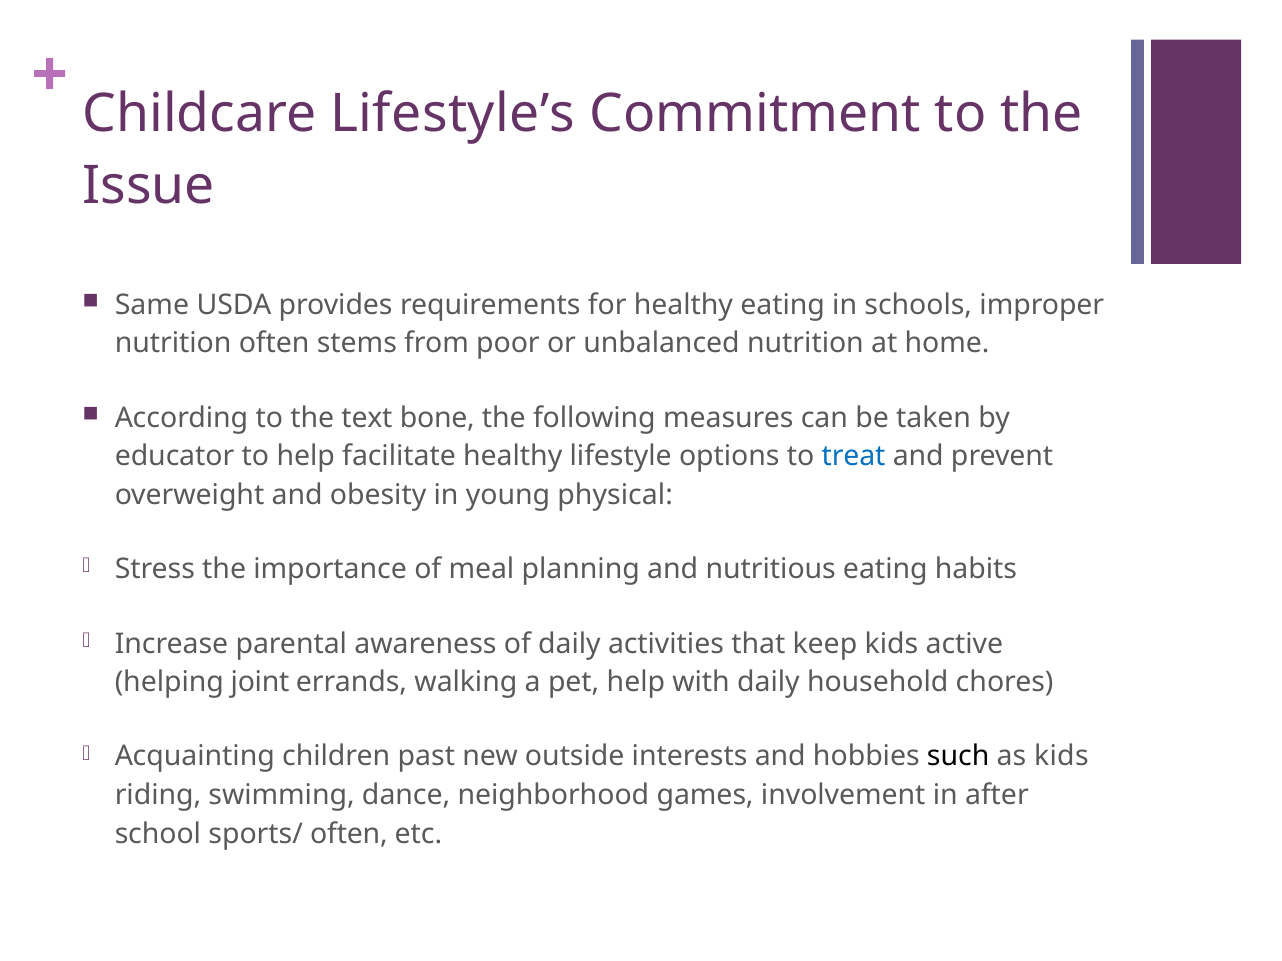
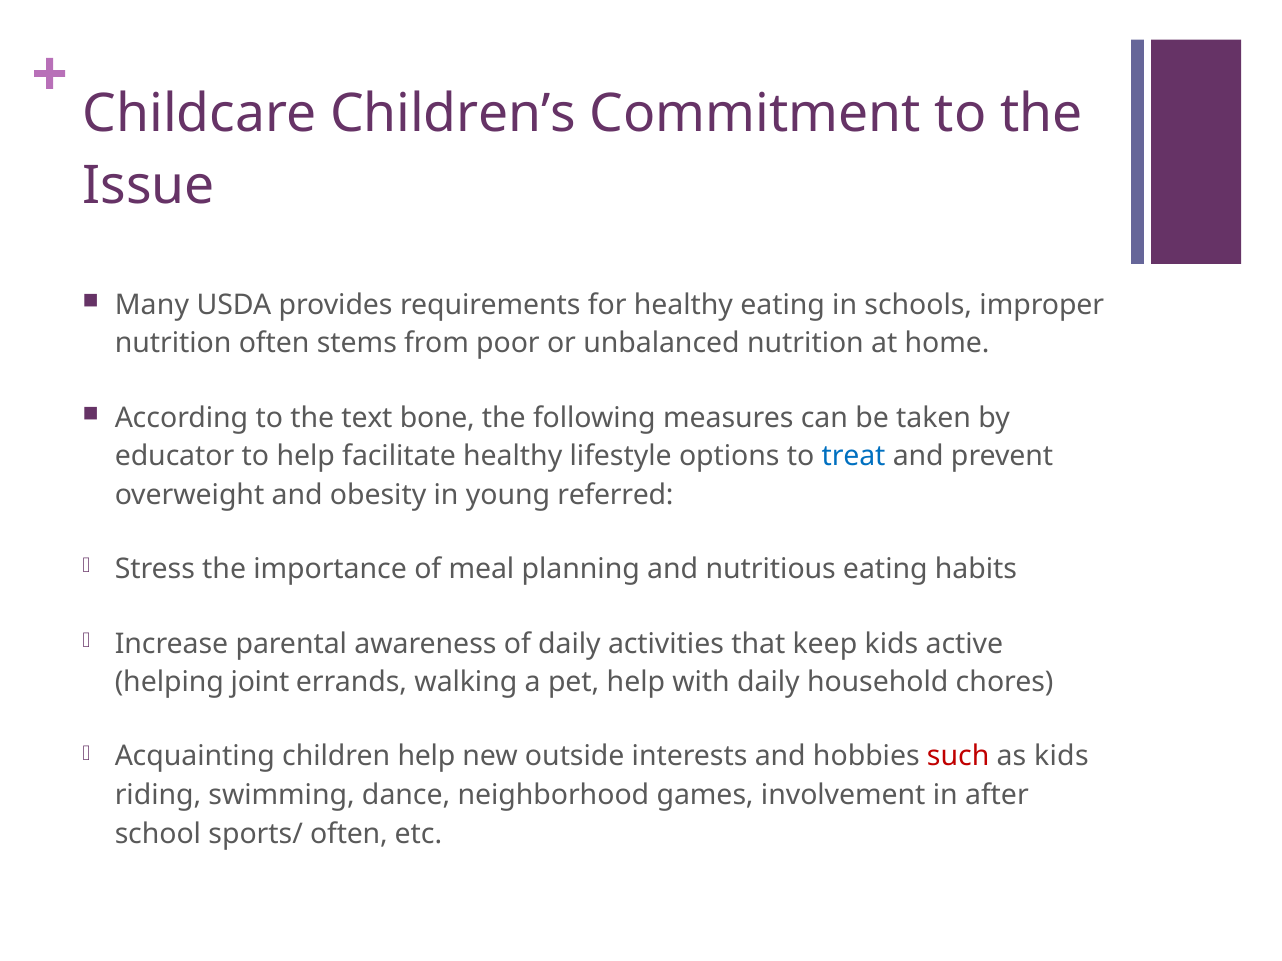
Lifestyle’s: Lifestyle’s -> Children’s (453, 114)
Same: Same -> Many (152, 305)
physical: physical -> referred (615, 495)
children past: past -> help (426, 757)
such colour: black -> red (958, 757)
